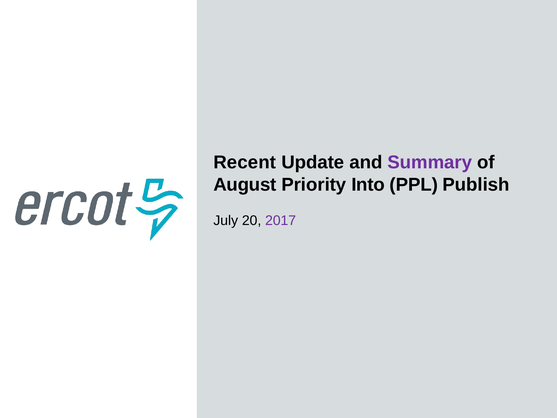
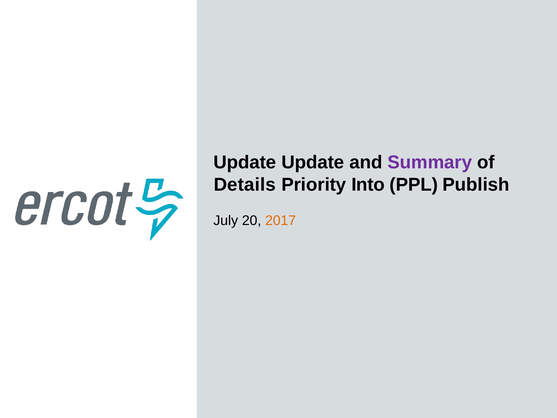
Recent: Recent -> Update (245, 162)
August: August -> Details (245, 184)
2017 colour: purple -> orange (281, 220)
